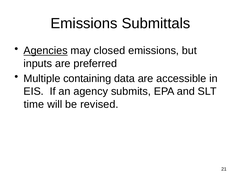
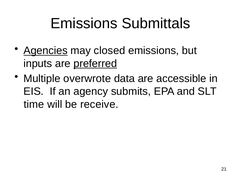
preferred underline: none -> present (95, 63)
containing: containing -> overwrote (87, 78)
revised: revised -> receive (99, 104)
